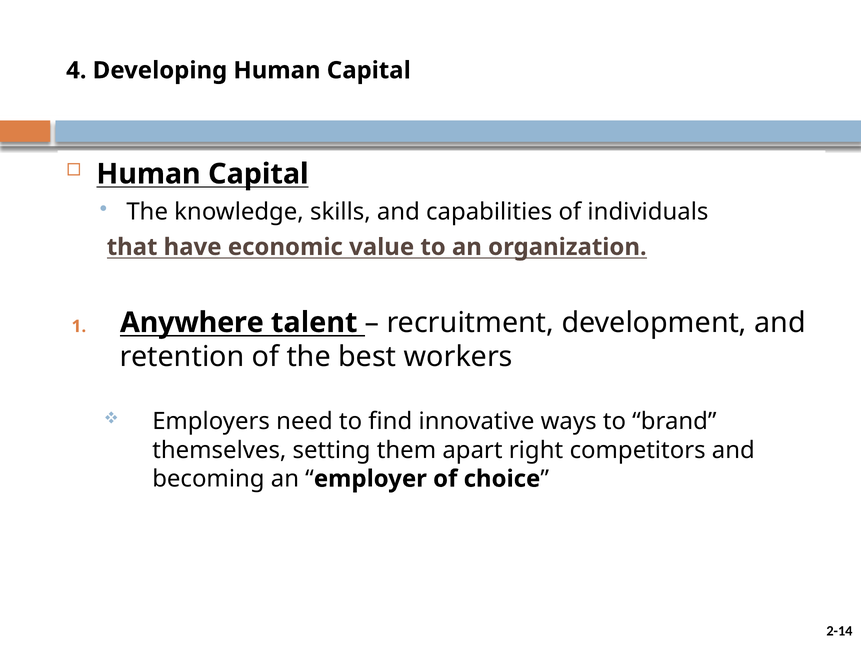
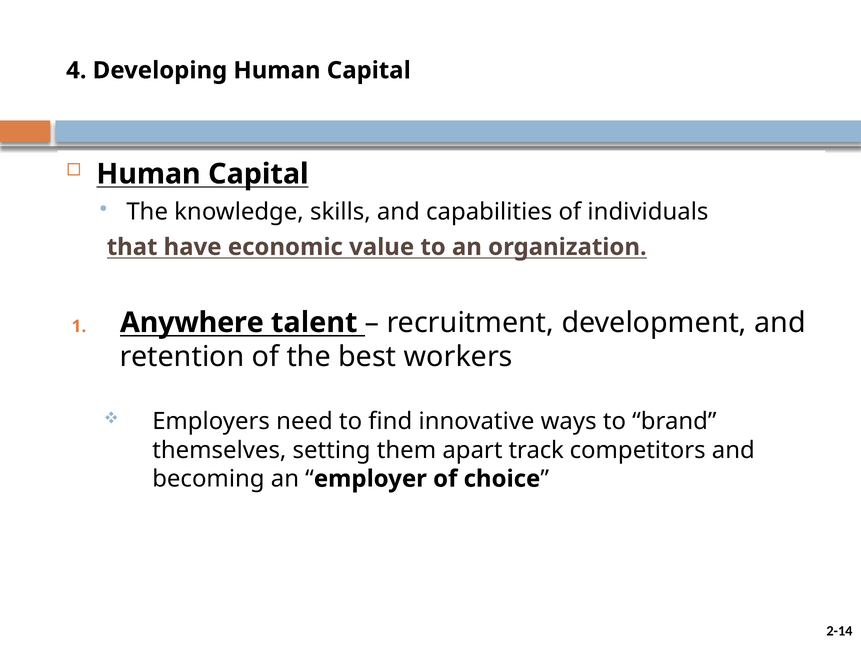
right: right -> track (536, 451)
